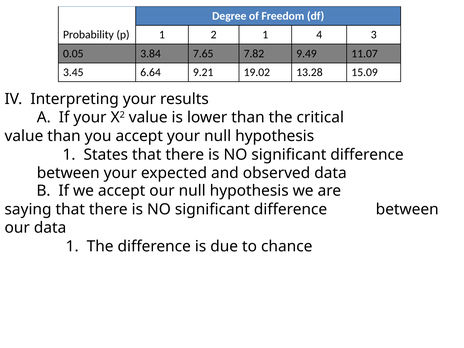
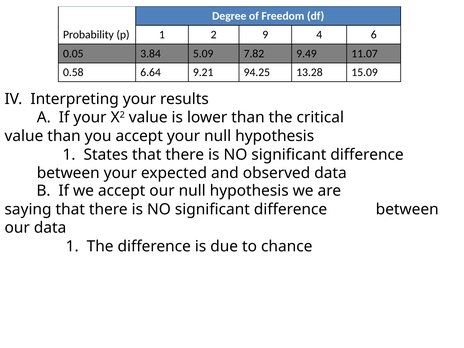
2 1: 1 -> 9 (265, 35)
3: 3 -> 6 (374, 35)
7.65: 7.65 -> 5.09 (203, 54)
3.45: 3.45 -> 0.58 (73, 72)
19.02: 19.02 -> 94.25 (257, 72)
